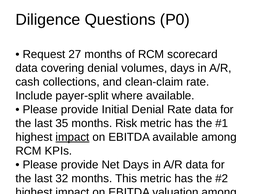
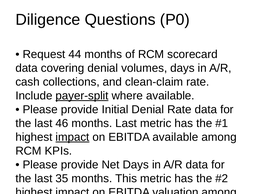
27: 27 -> 44 (75, 54)
payer-split underline: none -> present (82, 95)
35: 35 -> 46 (62, 123)
months Risk: Risk -> Last (126, 123)
32: 32 -> 35 (62, 178)
